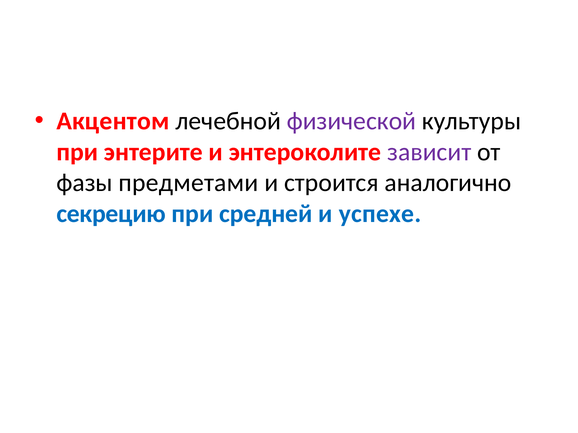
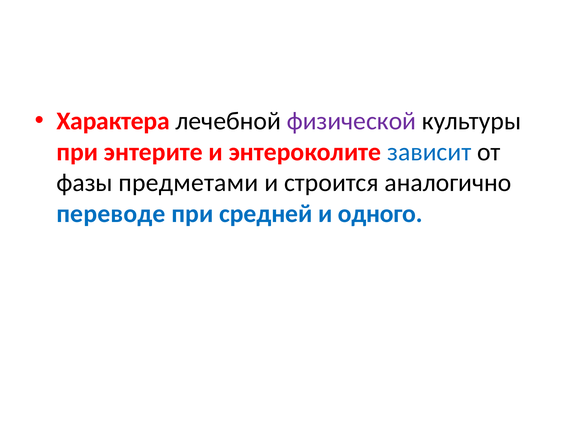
Акцентом: Акцентом -> Характера (113, 121)
зависит colour: purple -> blue (429, 152)
секрецию: секрецию -> переводе (111, 214)
успехе: успехе -> одного (380, 214)
